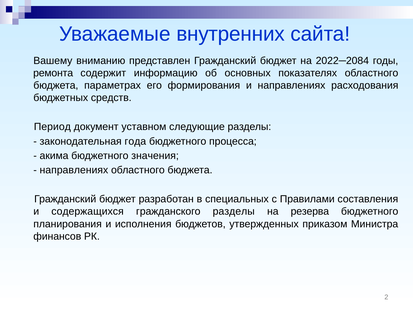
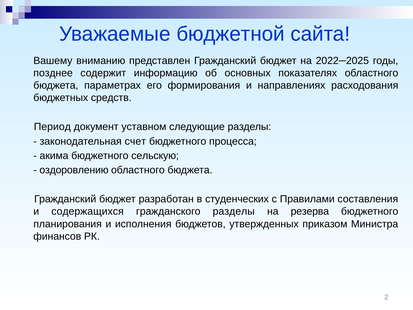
внутренних: внутренних -> бюджетной (231, 34)
2022─2084: 2022─2084 -> 2022─2025 (342, 61)
ремонта: ремонта -> позднее (53, 73)
года: года -> счет (135, 141)
значения: значения -> сельскую (155, 156)
направлениях: направлениях -> оздоровлению (74, 170)
специальных: специальных -> студенческих (237, 199)
